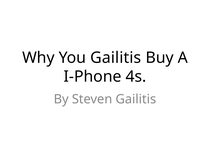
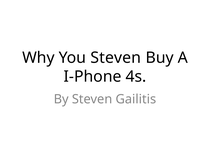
You Gailitis: Gailitis -> Steven (116, 57)
